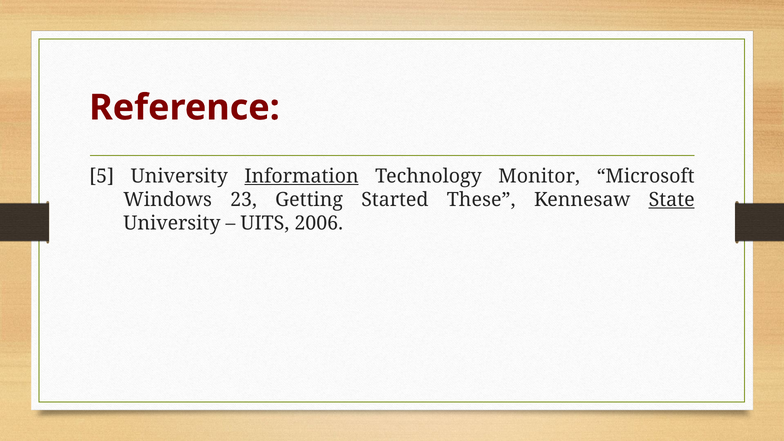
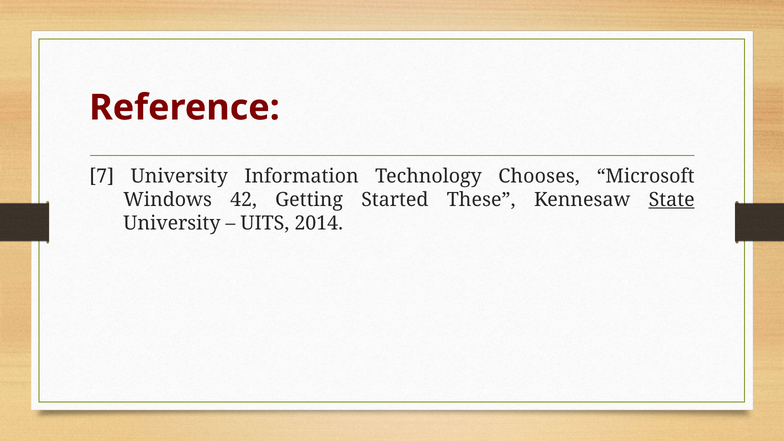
5: 5 -> 7 (102, 176)
Information underline: present -> none (302, 176)
Monitor: Monitor -> Chooses (539, 176)
23: 23 -> 42 (244, 200)
2006: 2006 -> 2014 (319, 223)
